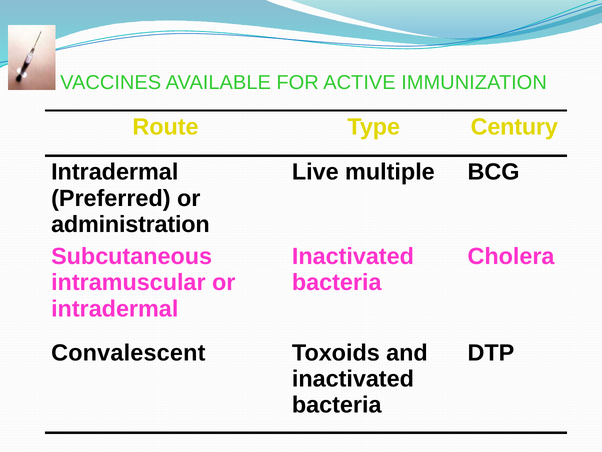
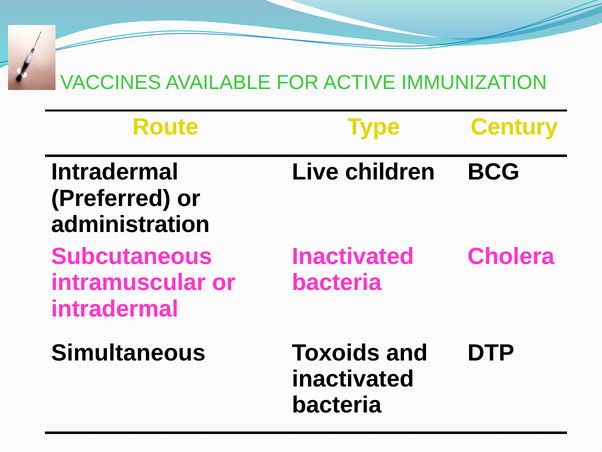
multiple: multiple -> children (390, 172)
Convalescent: Convalescent -> Simultaneous (128, 353)
